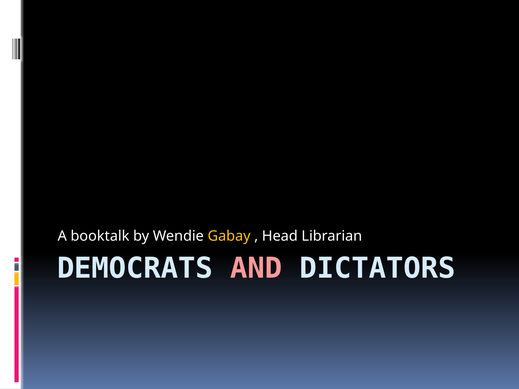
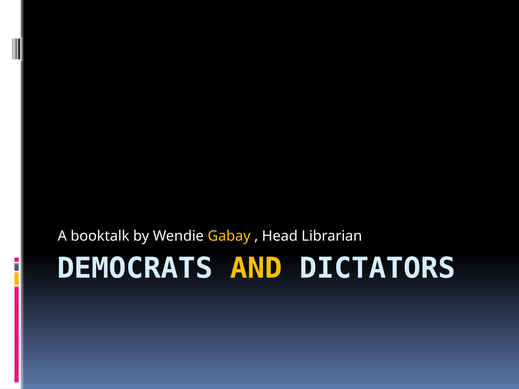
AND colour: pink -> yellow (256, 268)
